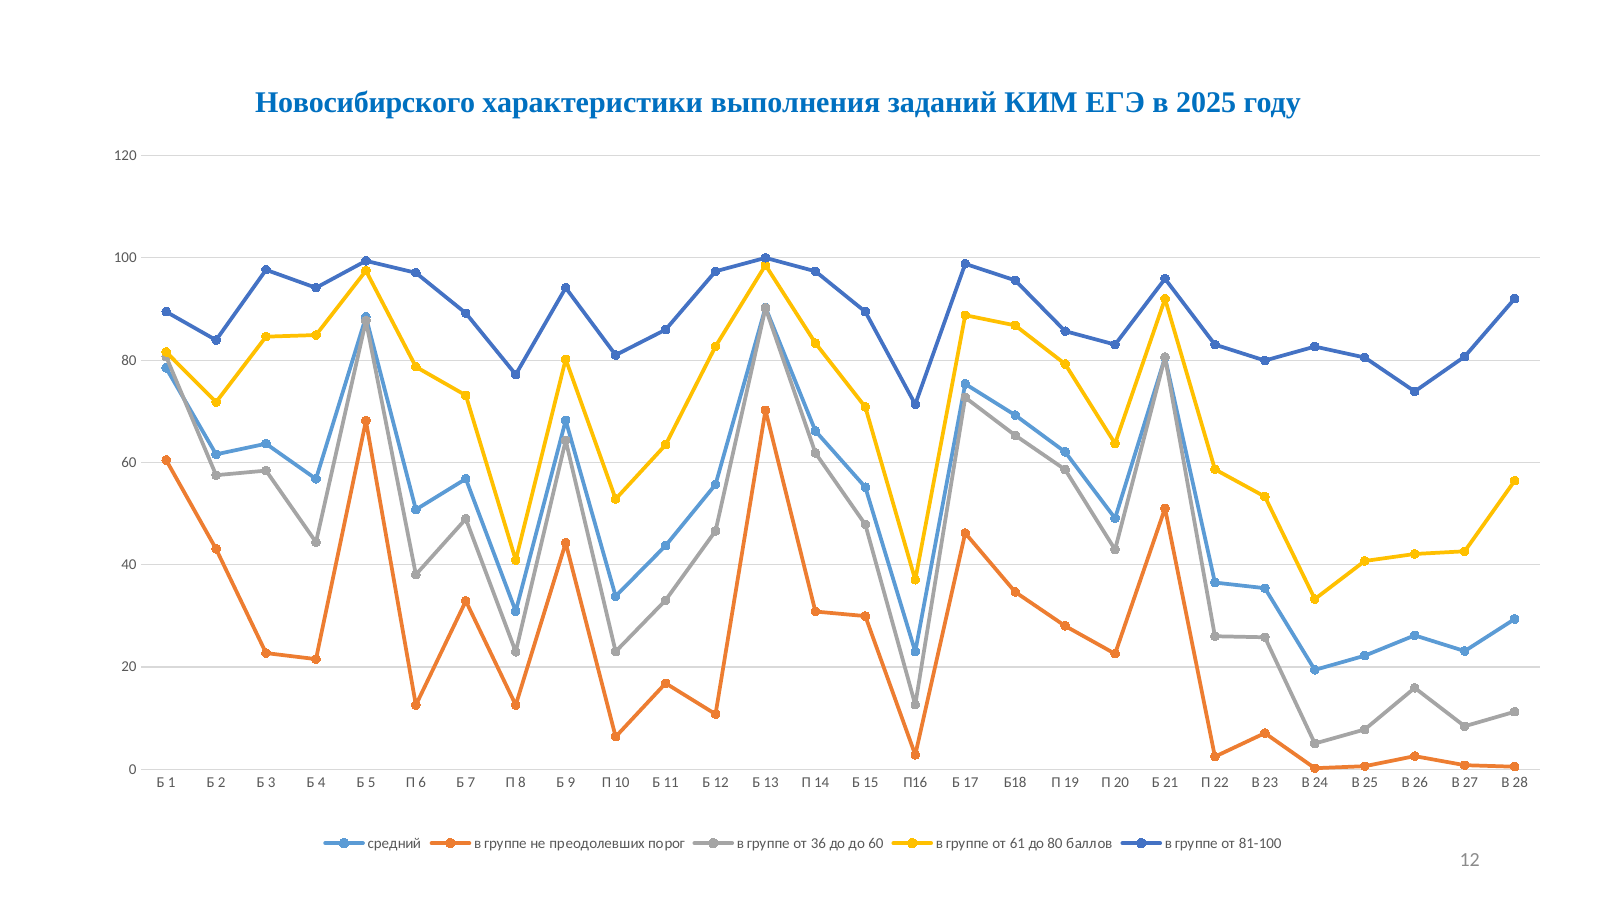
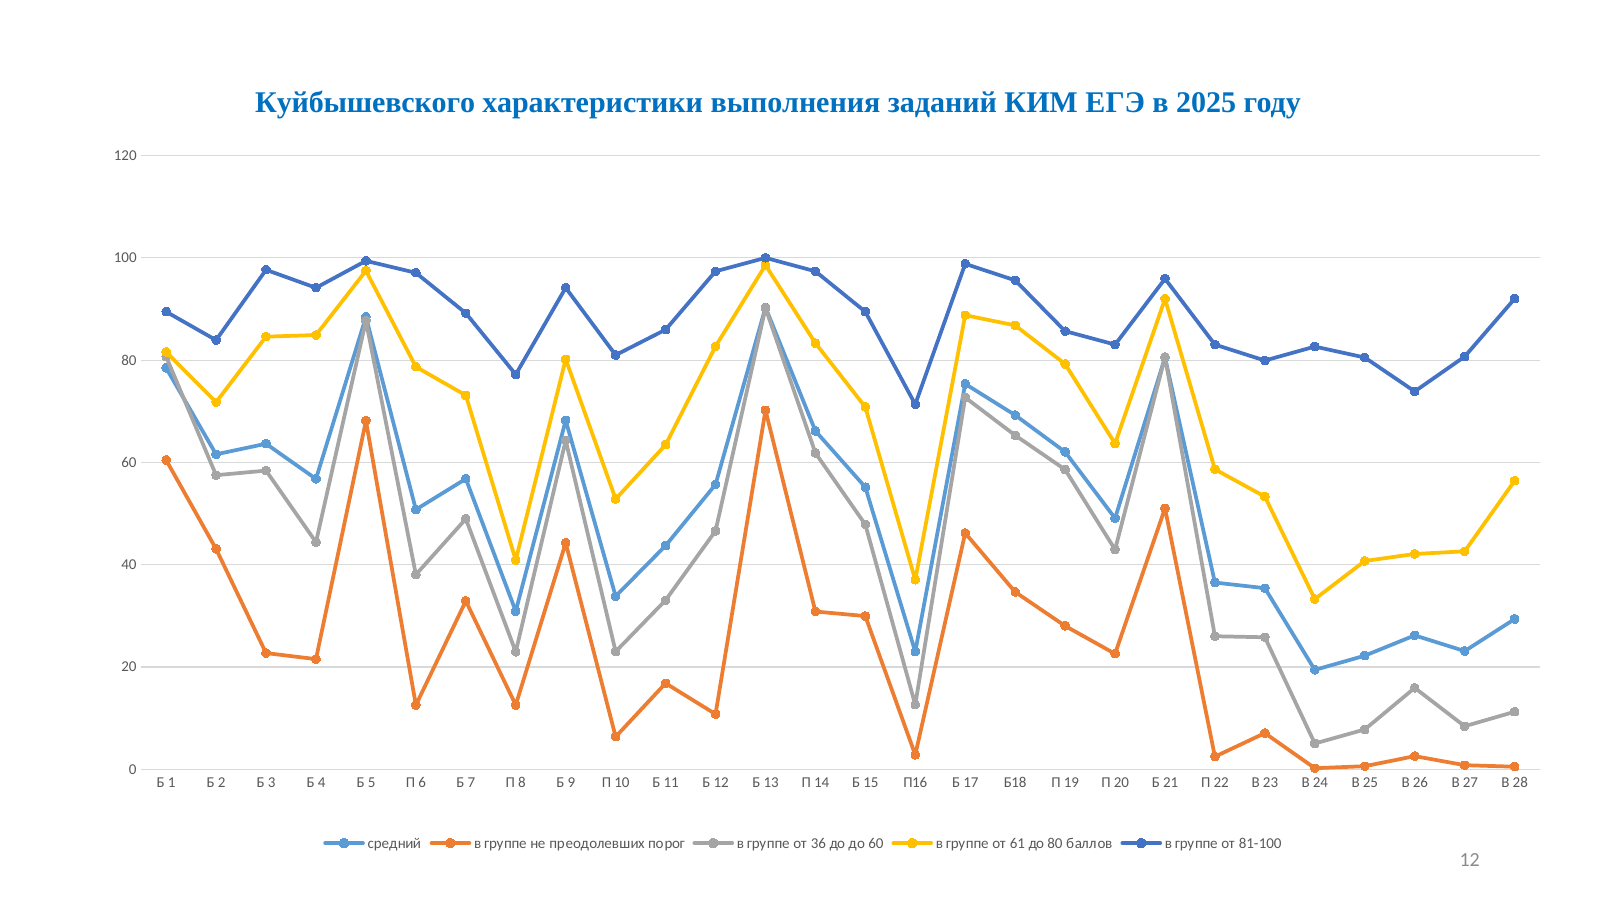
Новосибирского: Новосибирского -> Куйбышевского (365, 102)
